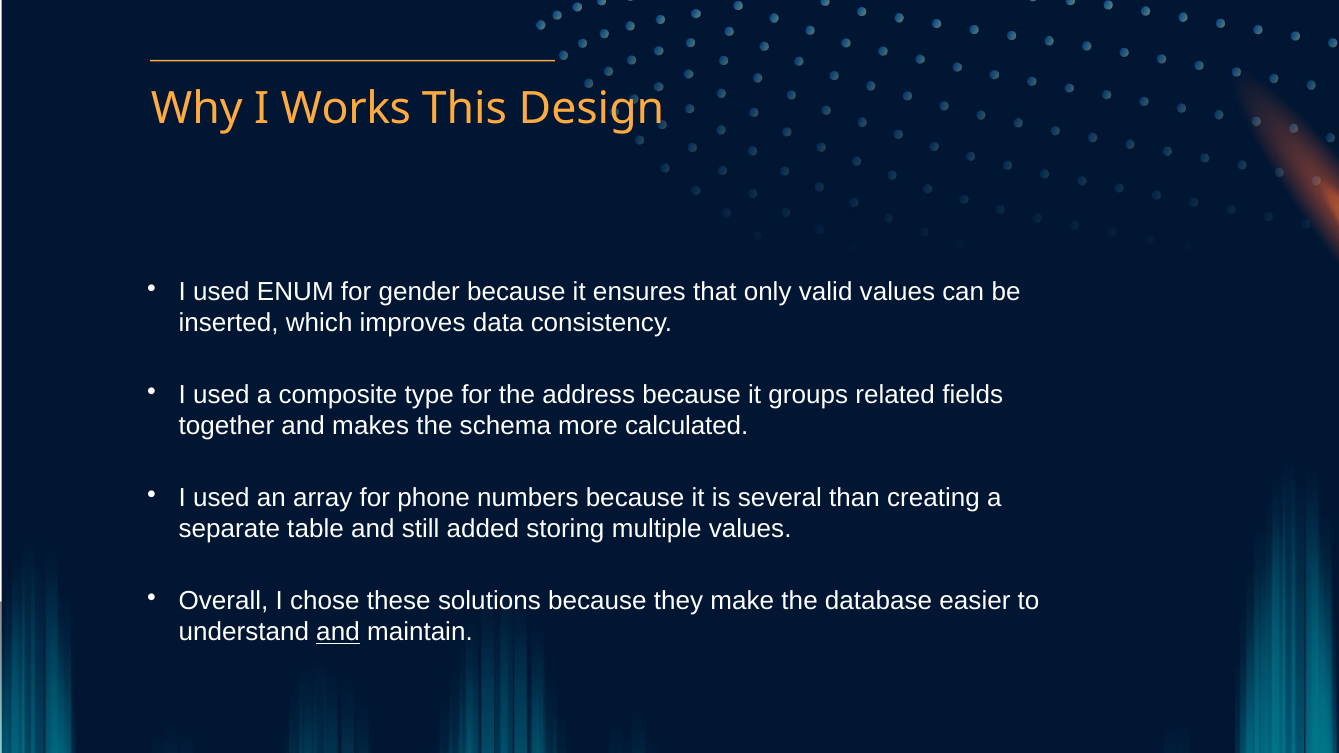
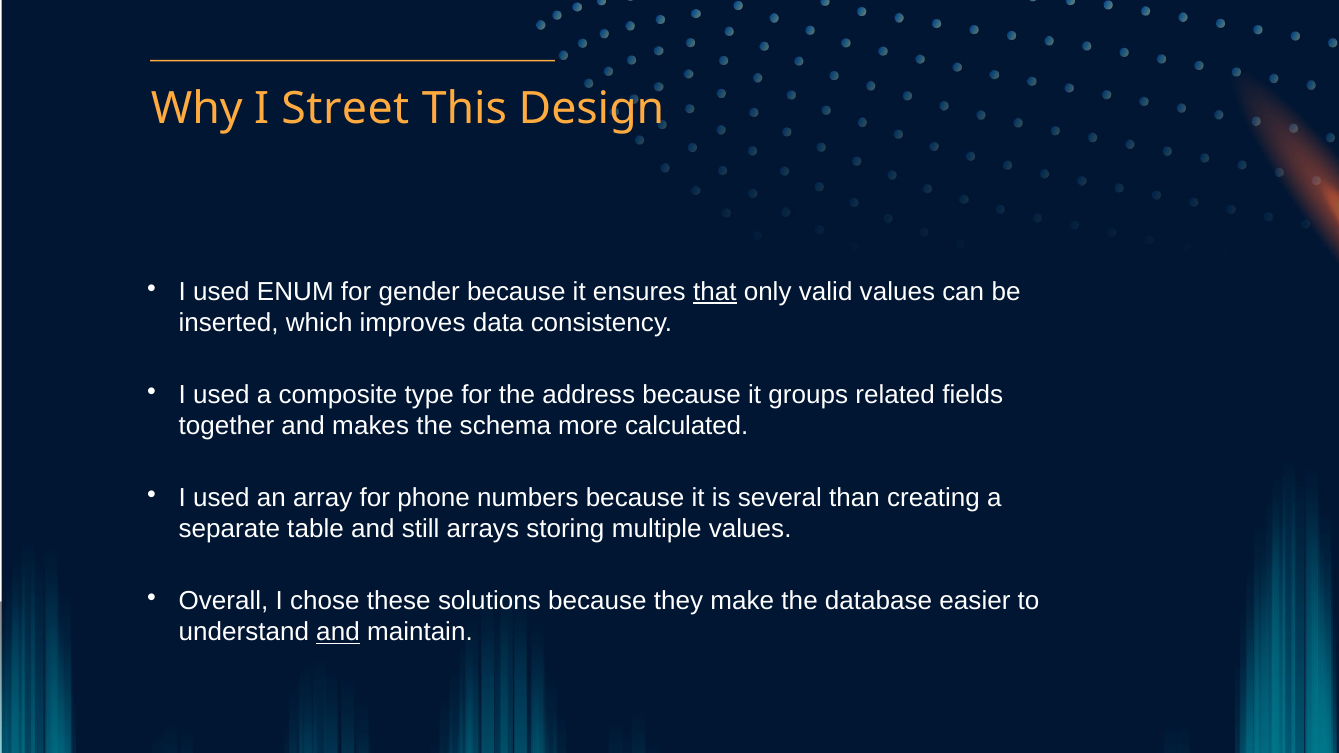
Works: Works -> Street (345, 108)
that underline: none -> present (715, 292)
added: added -> arrays (483, 529)
